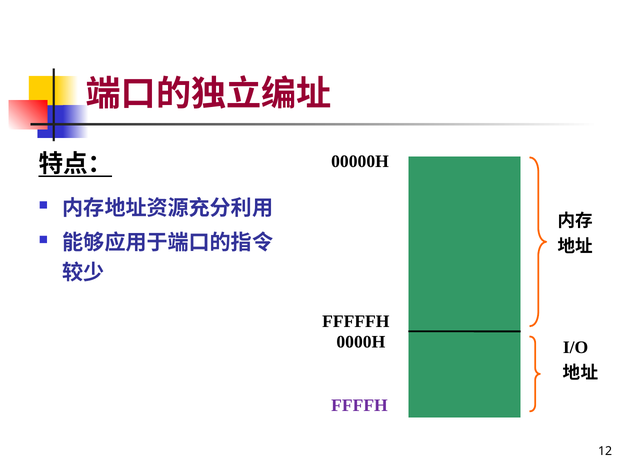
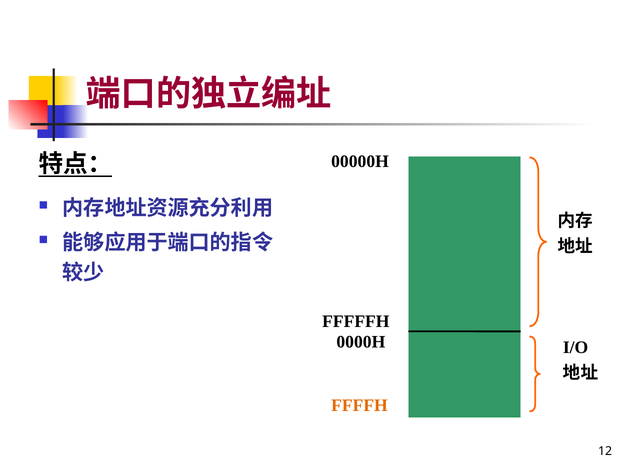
FFFFH colour: purple -> orange (359, 405)
